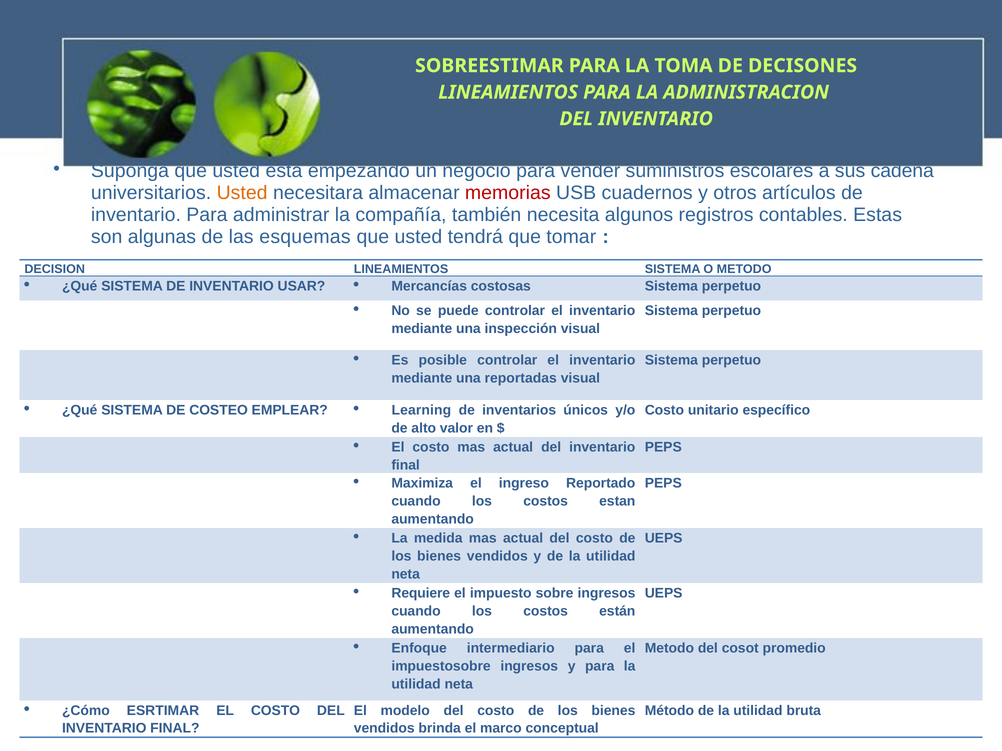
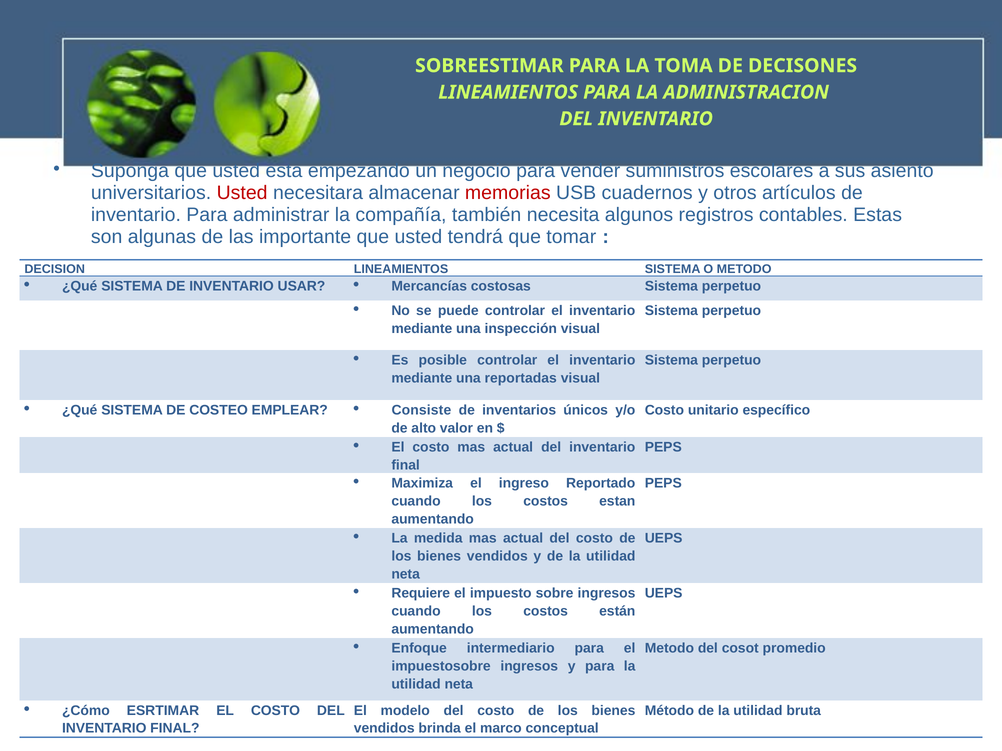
cadena: cadena -> asiento (902, 171)
Usted colour: orange -> red (242, 193)
esquemas: esquemas -> importante (305, 237)
Learning: Learning -> Consiste (421, 410)
